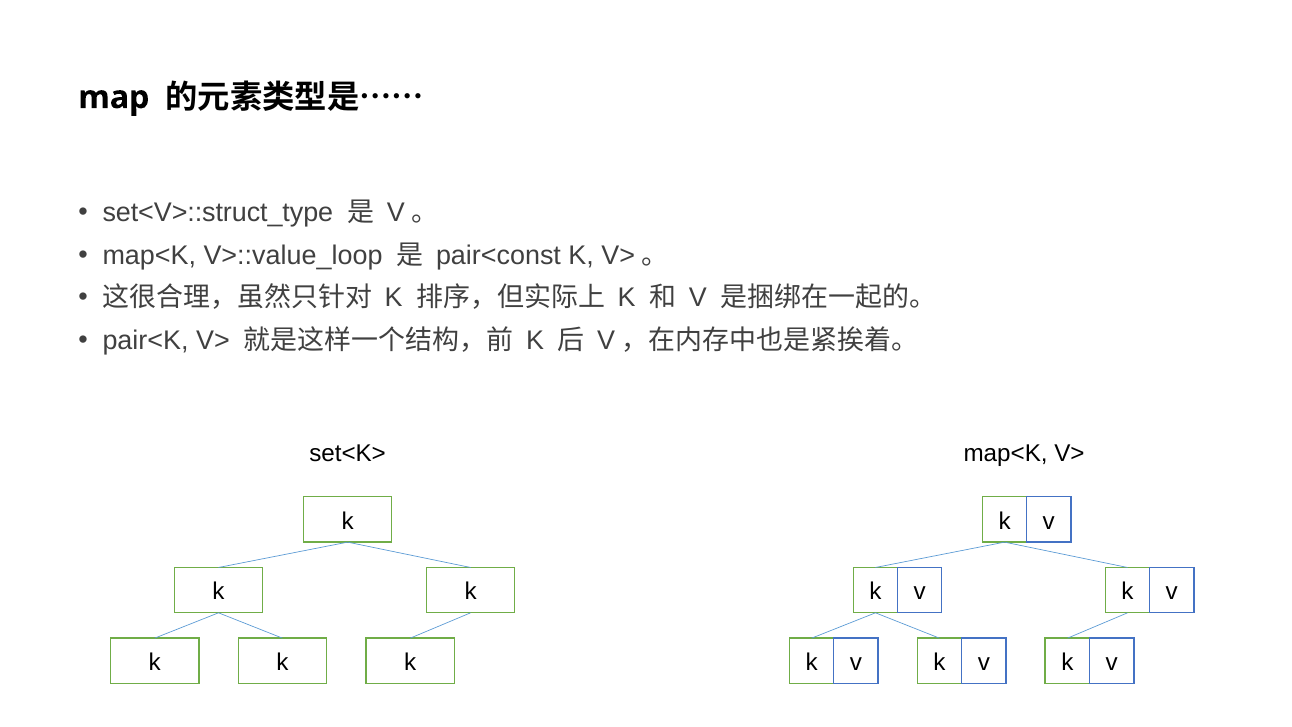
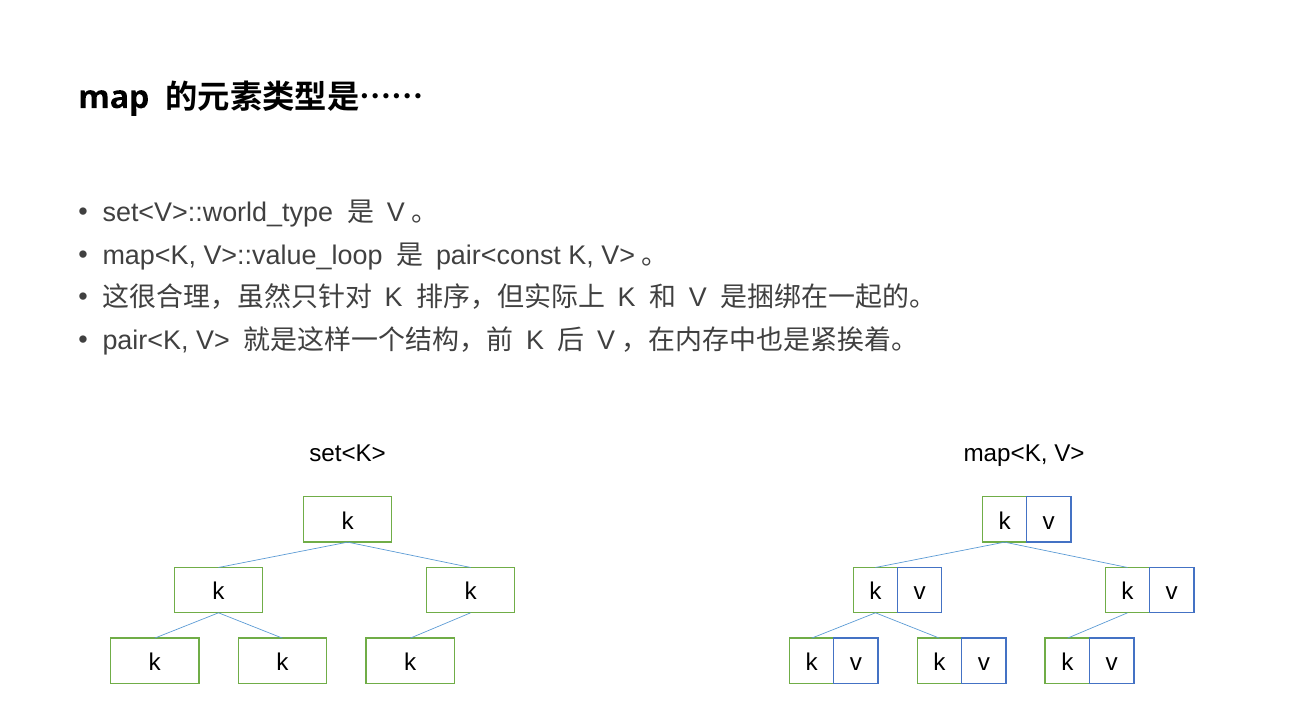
set<V>::struct_type: set<V>::struct_type -> set<V>::world_type (218, 213)
